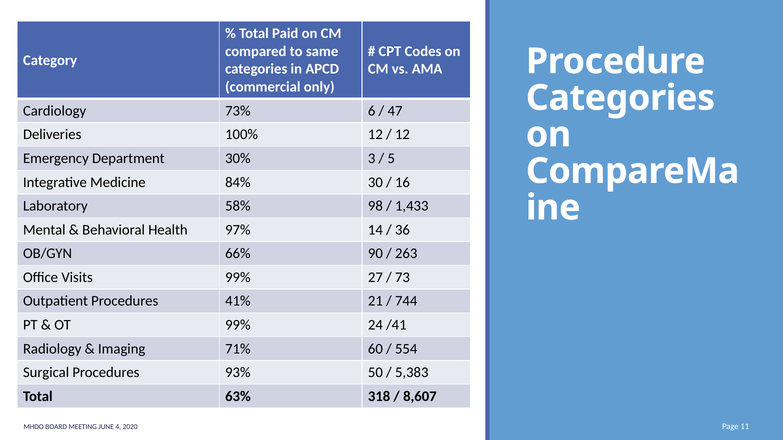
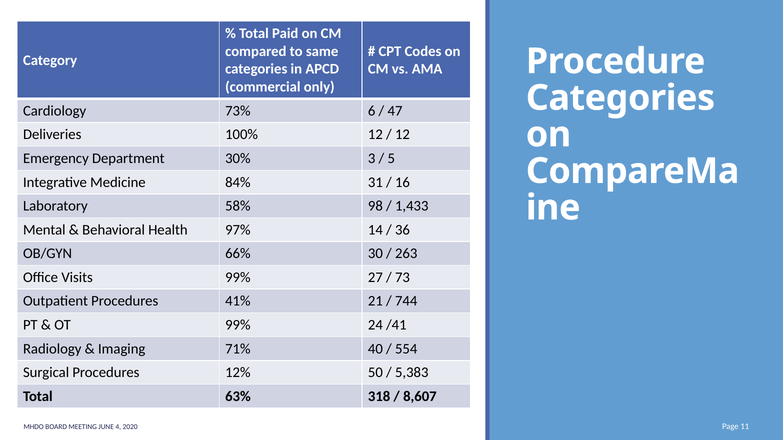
30: 30 -> 31 (375, 182)
90: 90 -> 30 (375, 254)
60: 60 -> 40 (375, 349)
93%: 93% -> 12% (238, 373)
